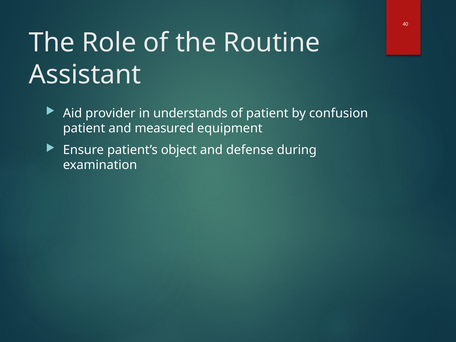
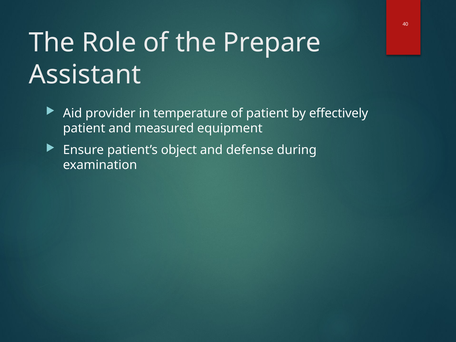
Routine: Routine -> Prepare (272, 43)
understands: understands -> temperature (190, 113)
confusion: confusion -> effectively (339, 113)
